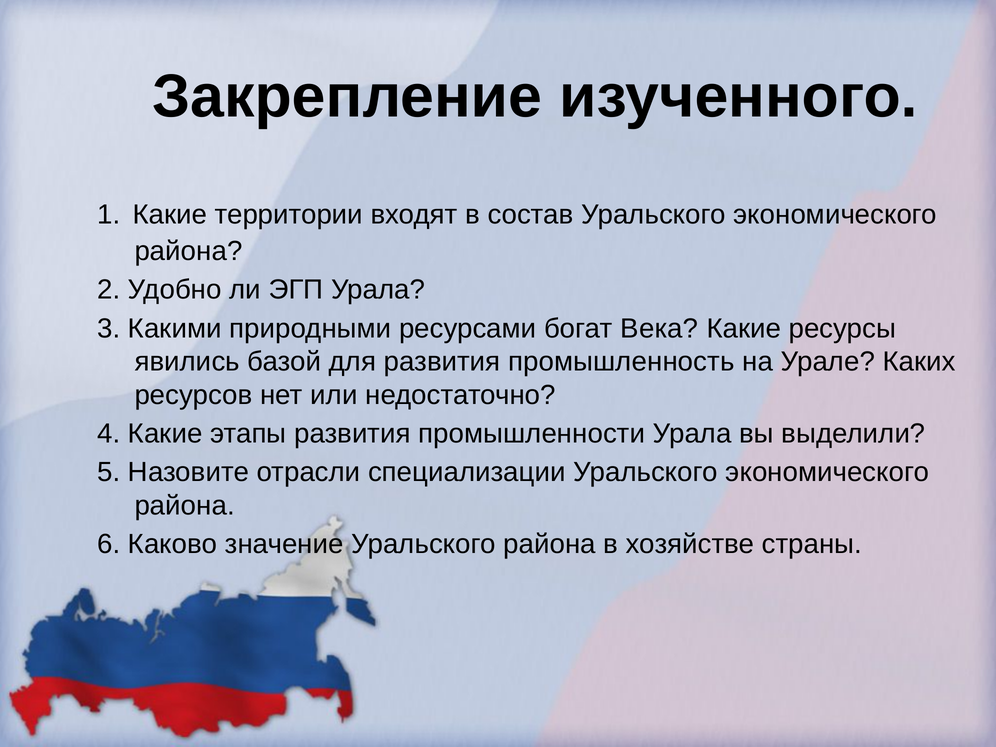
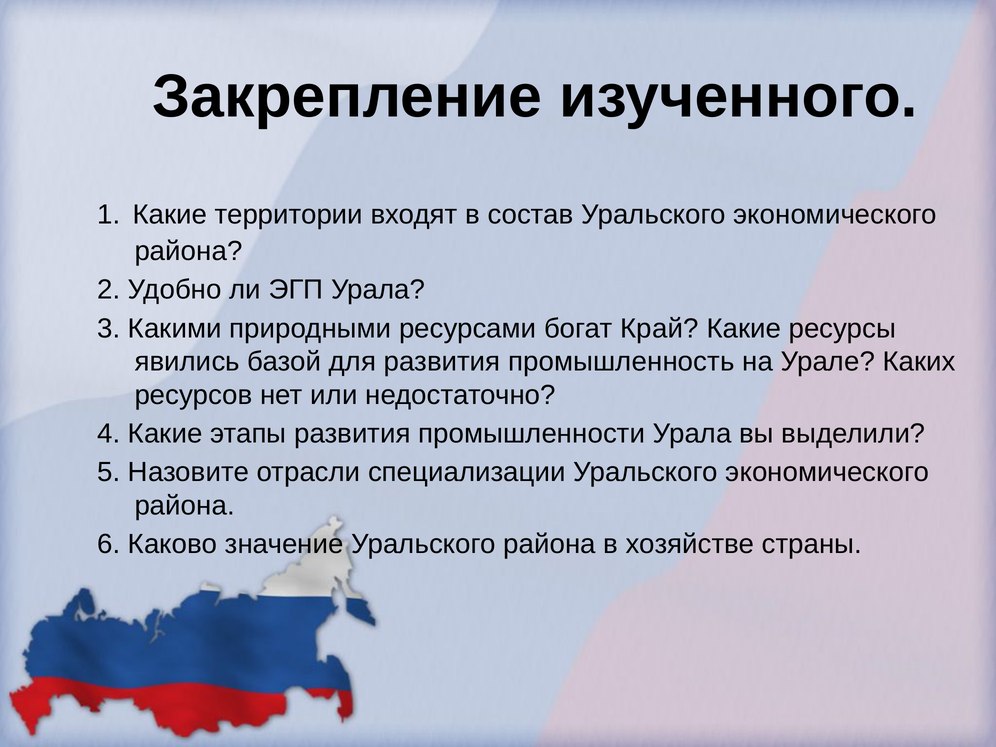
Века: Века -> Край (659, 328)
